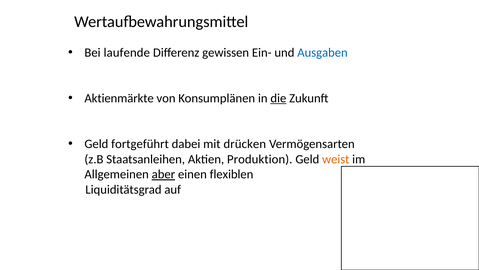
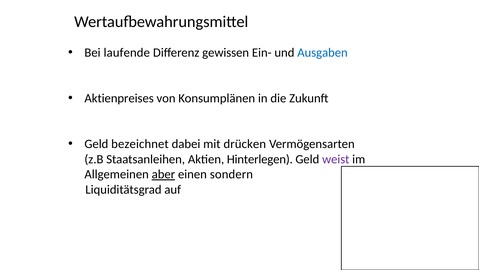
Aktienmärkte: Aktienmärkte -> Aktienpreises (119, 98)
die underline: present -> none (278, 98)
fortgeführt: fortgeführt -> bezeichnet (140, 144)
Produktion: Produktion -> Hinterlegen (260, 159)
weist colour: orange -> purple (336, 159)
flexiblen: flexiblen -> sondern (231, 174)
